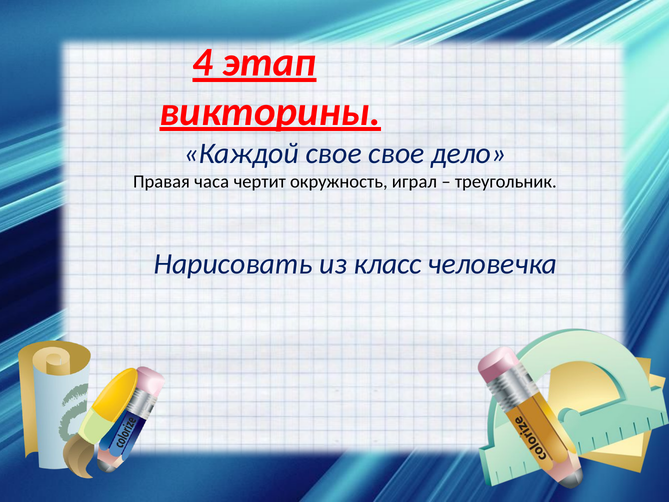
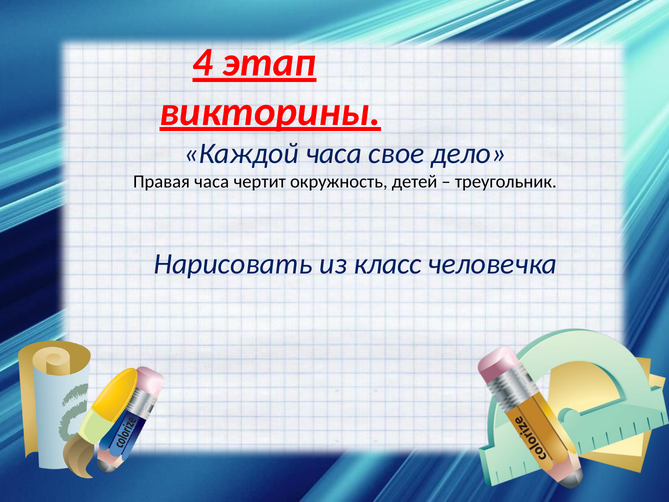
Каждой свое: свое -> часа (334, 153)
играл: играл -> детей (415, 181)
